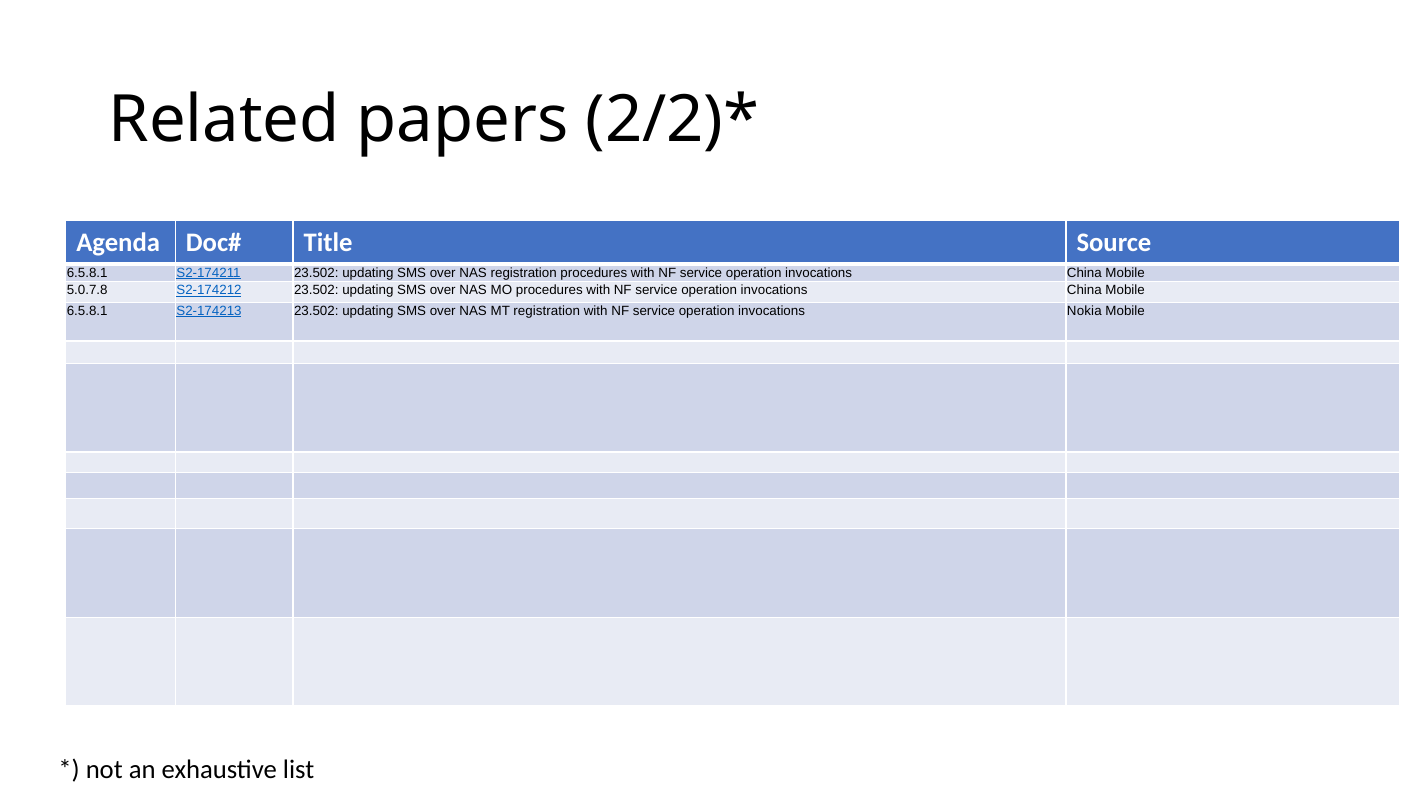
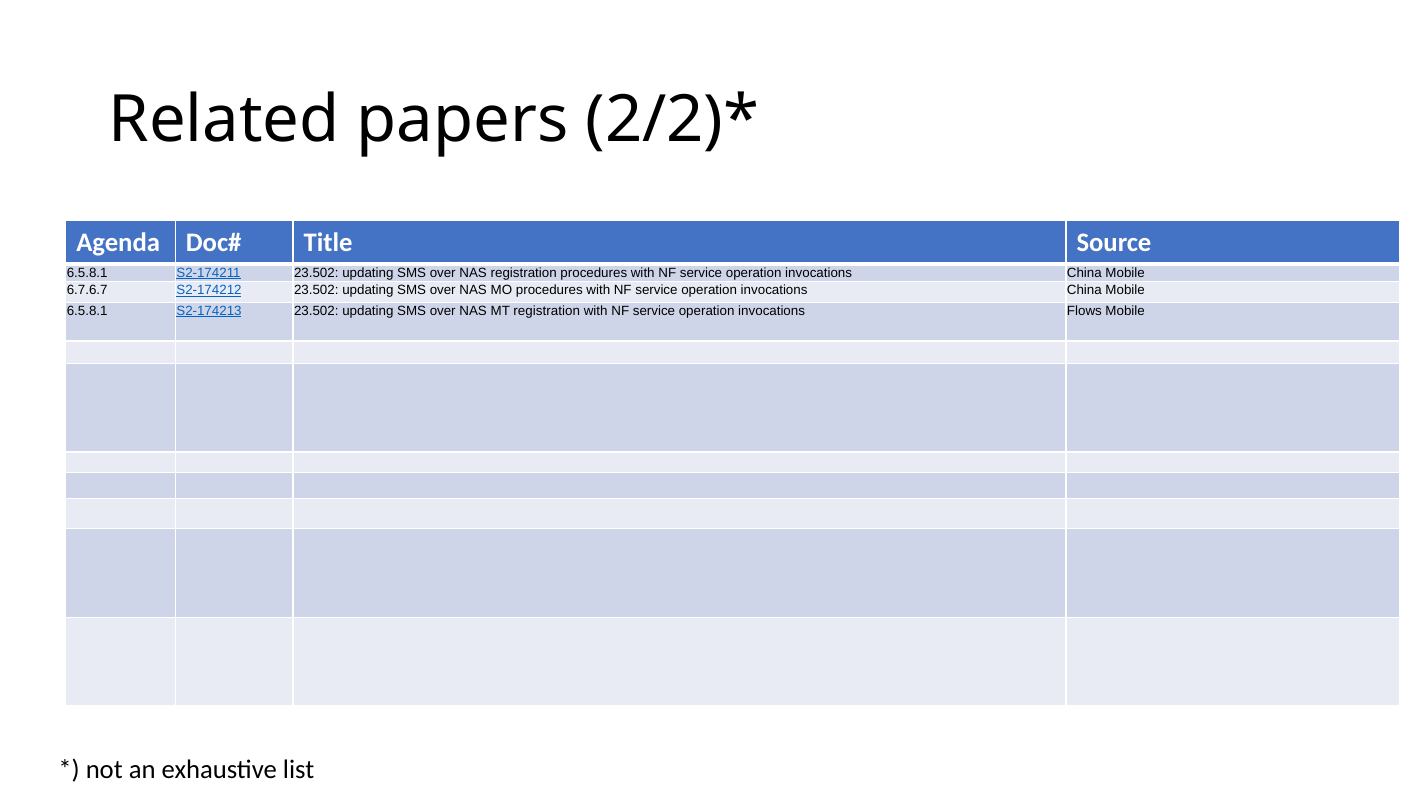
5.0.7.8: 5.0.7.8 -> 6.7.6.7 (87, 290)
Nokia: Nokia -> Flows (1084, 311)
